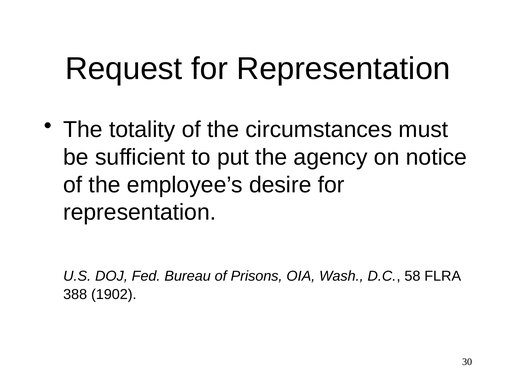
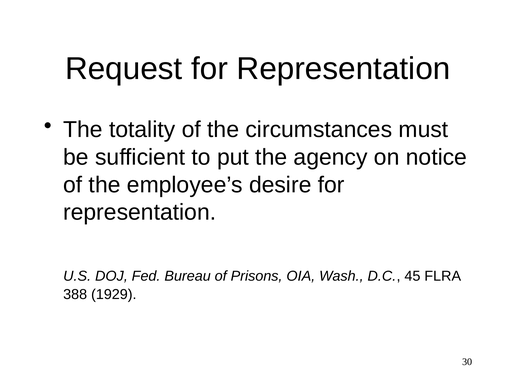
58: 58 -> 45 (412, 276)
1902: 1902 -> 1929 (114, 294)
